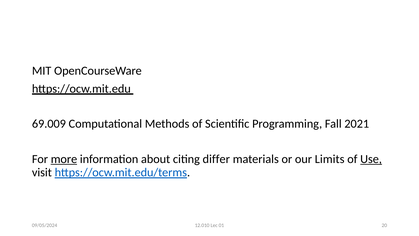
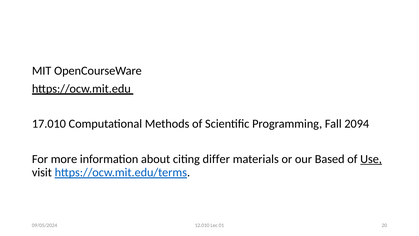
69.009: 69.009 -> 17.010 (49, 124)
2021: 2021 -> 2094 (357, 124)
more underline: present -> none (64, 159)
Limits: Limits -> Based (330, 159)
